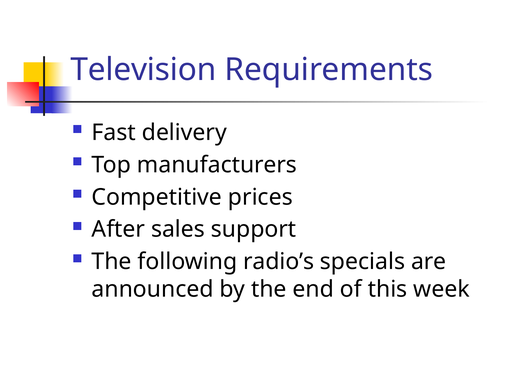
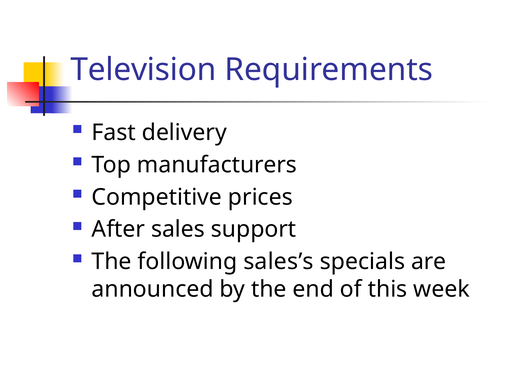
radio’s: radio’s -> sales’s (279, 261)
